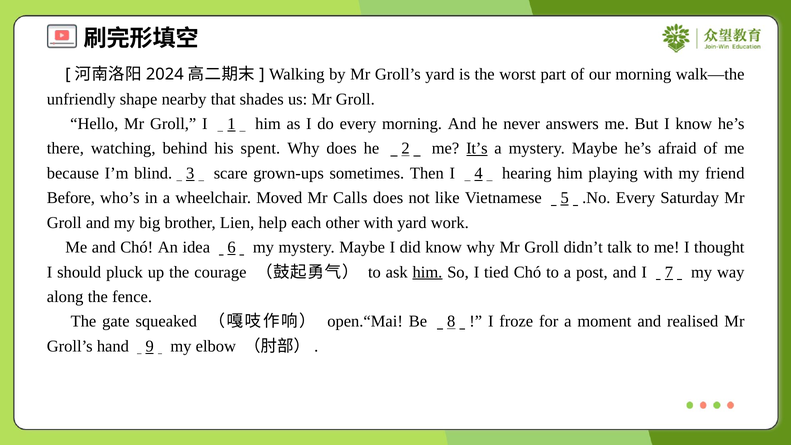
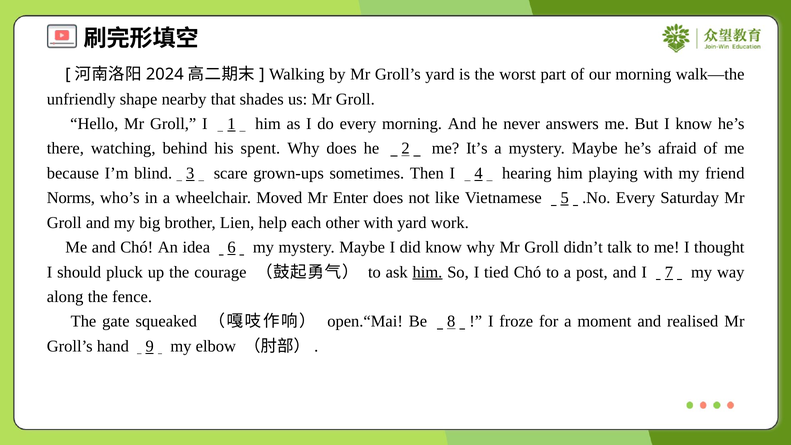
It’s underline: present -> none (477, 148)
Before: Before -> Norms (71, 198)
Calls: Calls -> Enter (350, 198)
